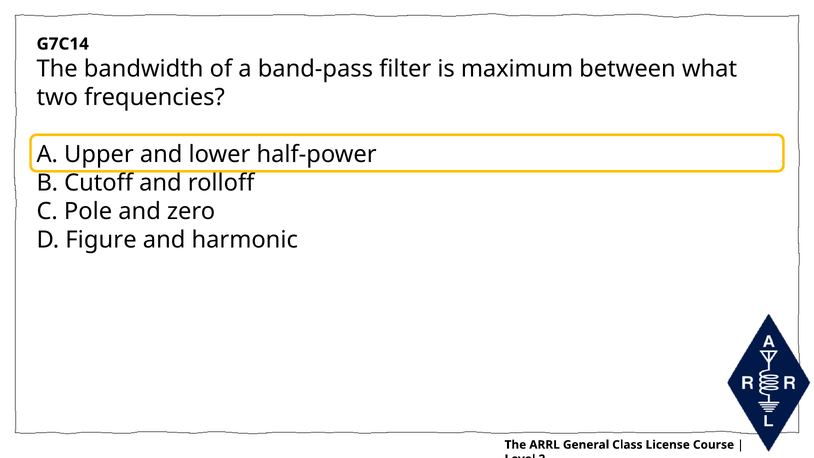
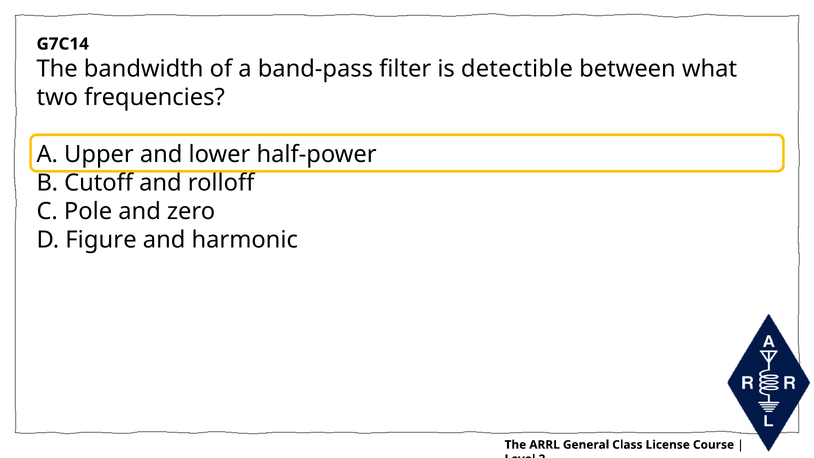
maximum: maximum -> detectible (517, 69)
